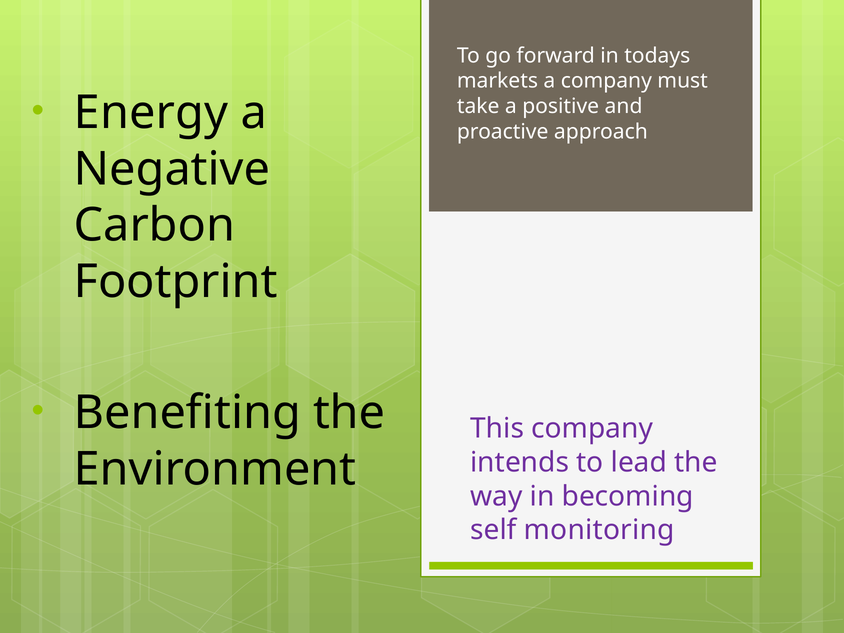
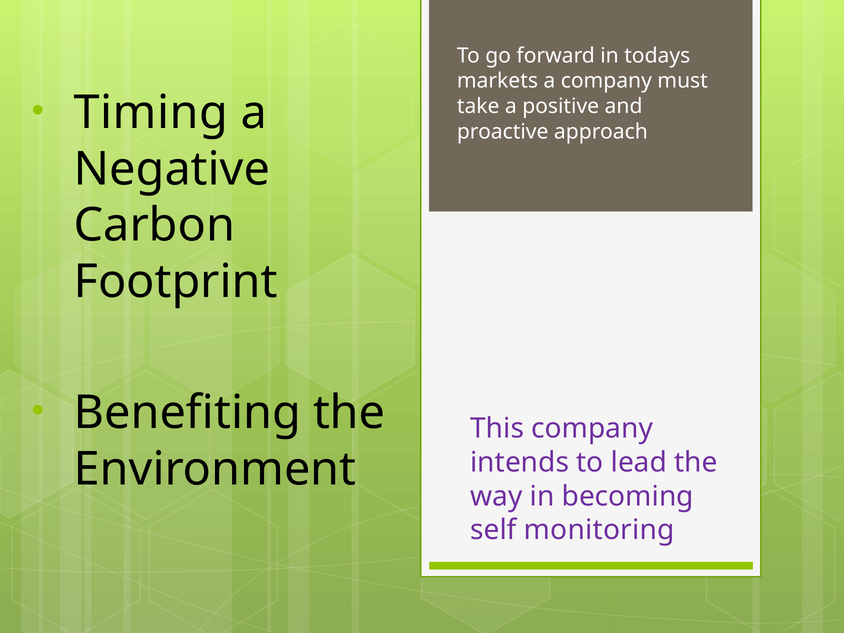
Energy: Energy -> Timing (151, 113)
